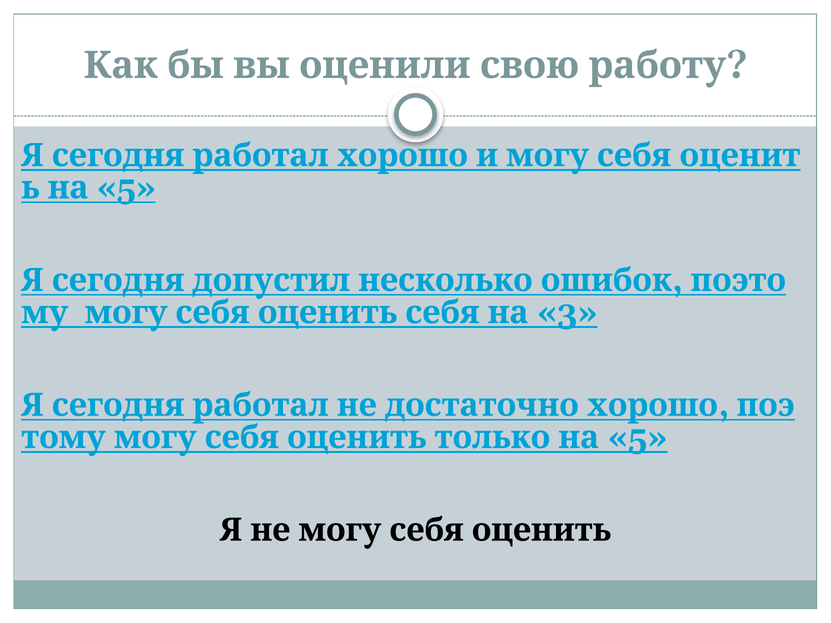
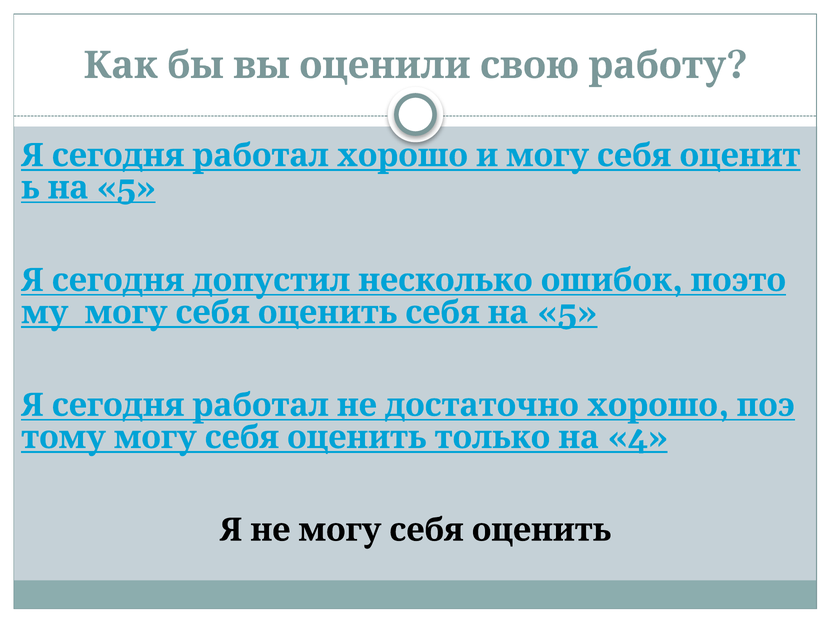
3: 3 -> 5 (567, 313)
5: 5 -> 4 (638, 438)
